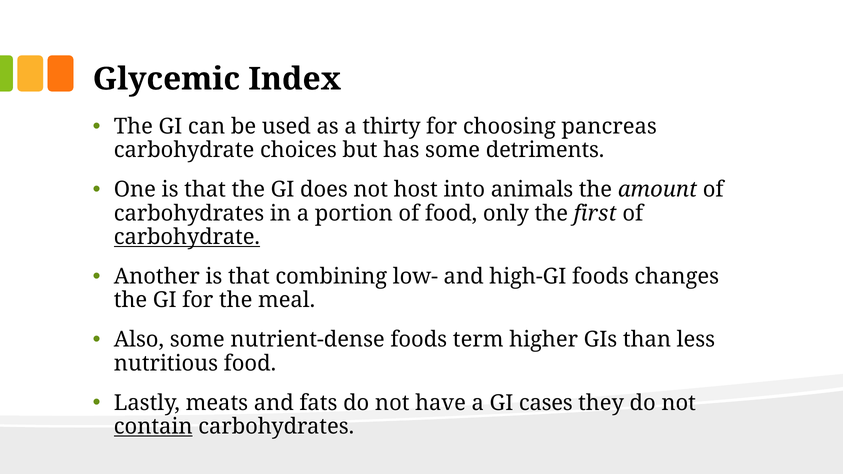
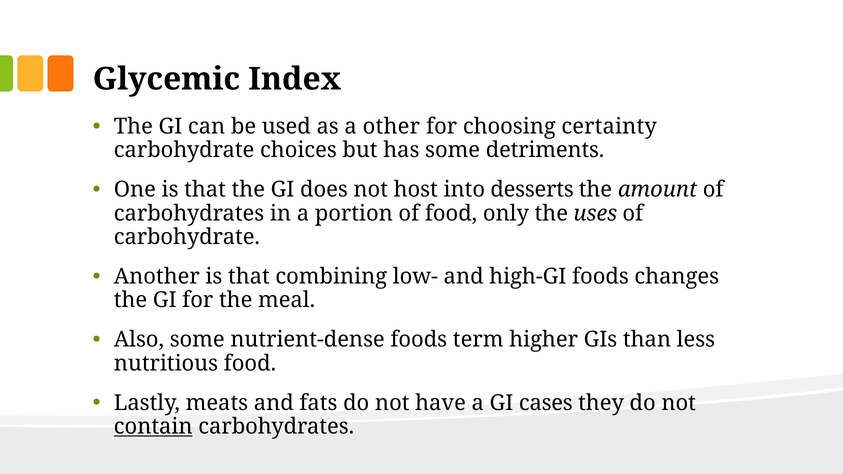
thirty: thirty -> other (391, 127)
pancreas: pancreas -> certainty (609, 127)
animals: animals -> desserts (532, 190)
first: first -> uses (595, 214)
carbohydrate underline: present -> none (187, 237)
